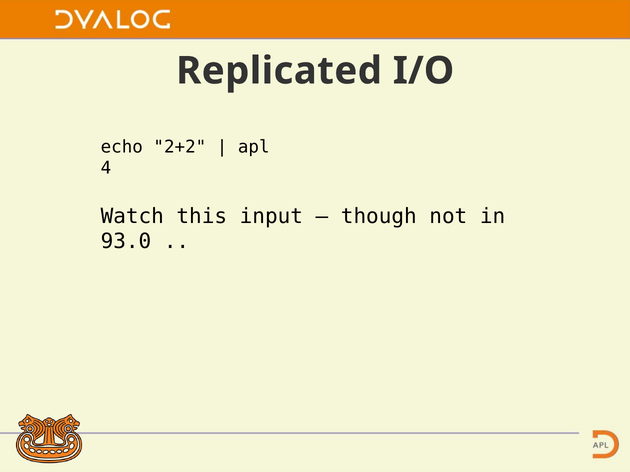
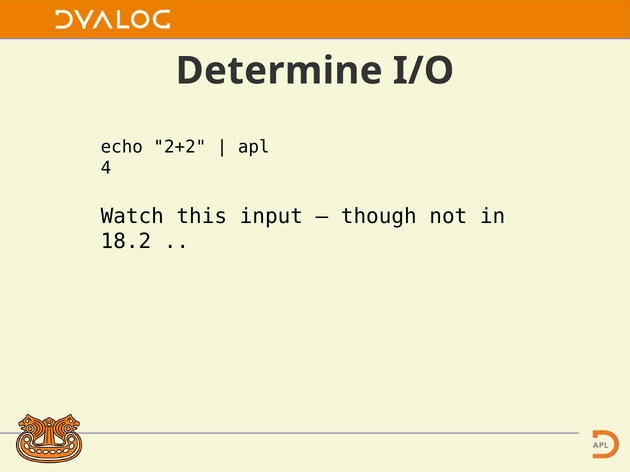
Replicated: Replicated -> Determine (279, 71)
93.0: 93.0 -> 18.2 (126, 242)
